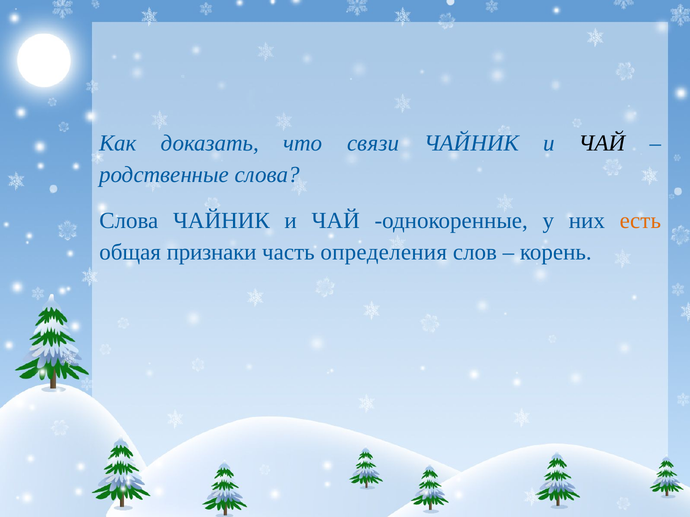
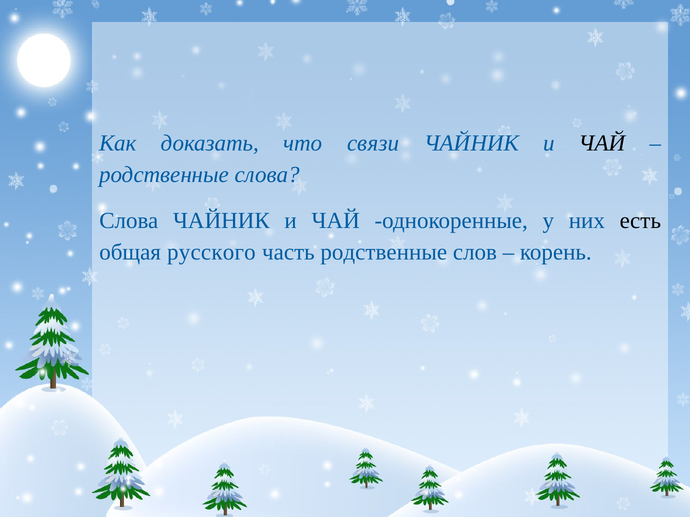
есть colour: orange -> black (640, 221)
признаки: признаки -> русского (211, 253)
часть определения: определения -> родственные (384, 253)
